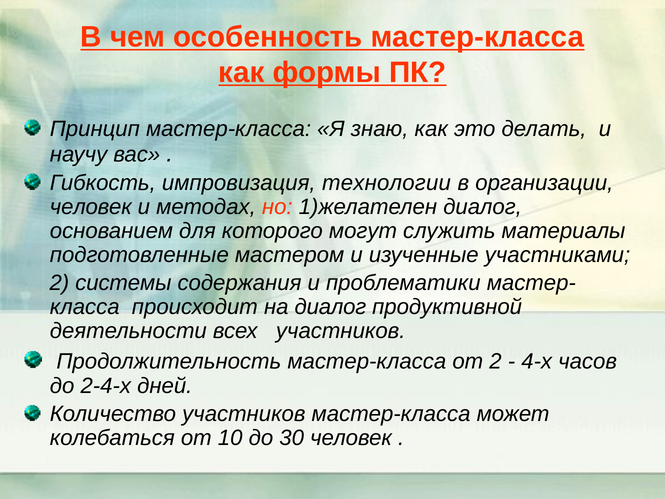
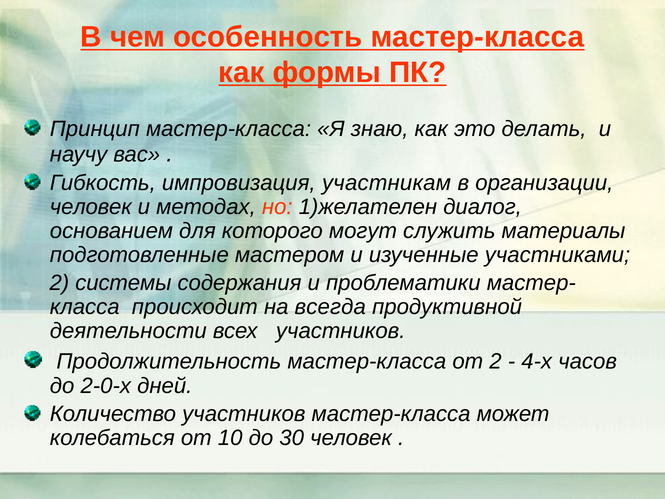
технологии: технологии -> участникам (386, 183)
на диалог: диалог -> всегда (330, 307)
2-4-х: 2-4-х -> 2-0-х (106, 386)
